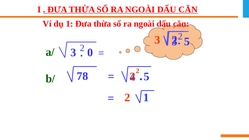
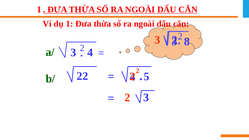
5: 5 -> 8 (187, 42)
0: 0 -> 4 (90, 52)
78: 78 -> 22 (82, 76)
1: 1 -> 3 (146, 98)
